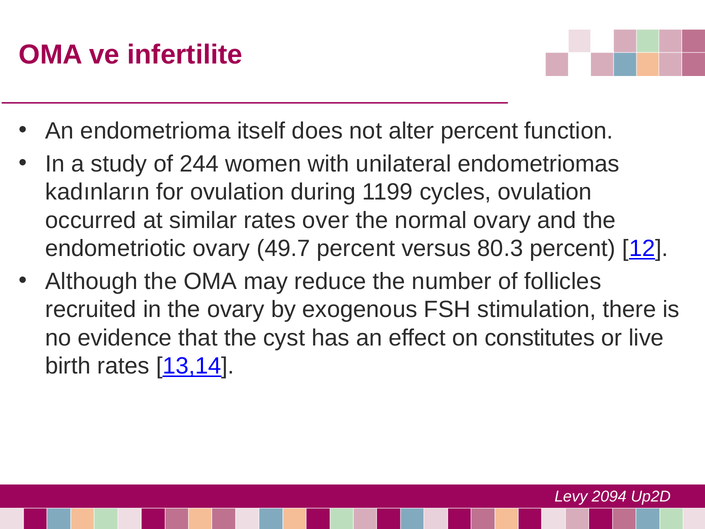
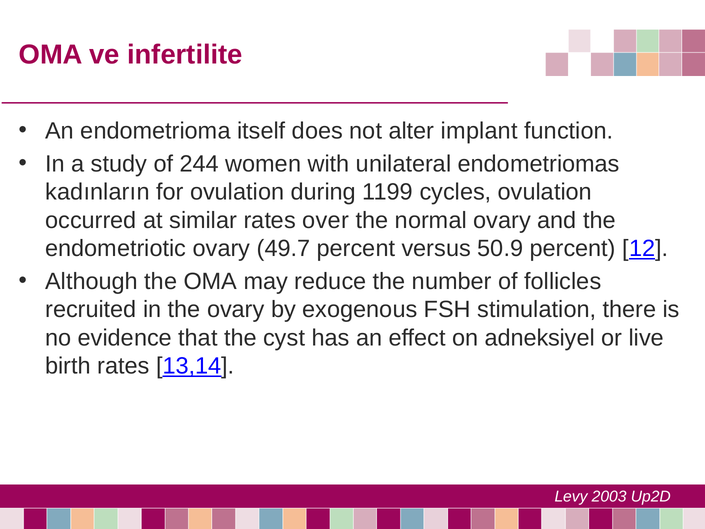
alter percent: percent -> implant (479, 131)
80.3: 80.3 -> 50.9 (500, 248)
constitutes: constitutes -> adneksiyel (540, 338)
2094: 2094 -> 2003 (609, 497)
